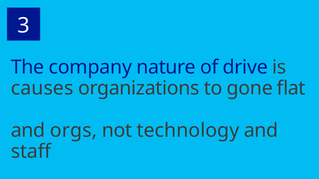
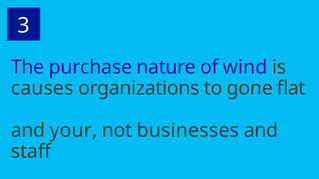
company: company -> purchase (90, 67)
drive: drive -> wind (245, 67)
orgs: orgs -> your (73, 131)
technology: technology -> businesses (188, 131)
